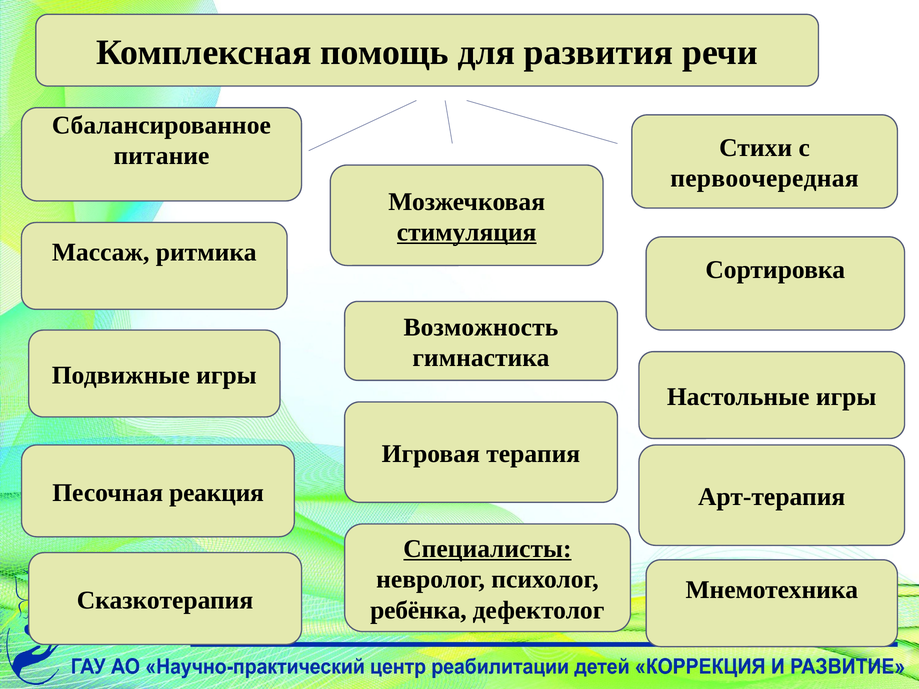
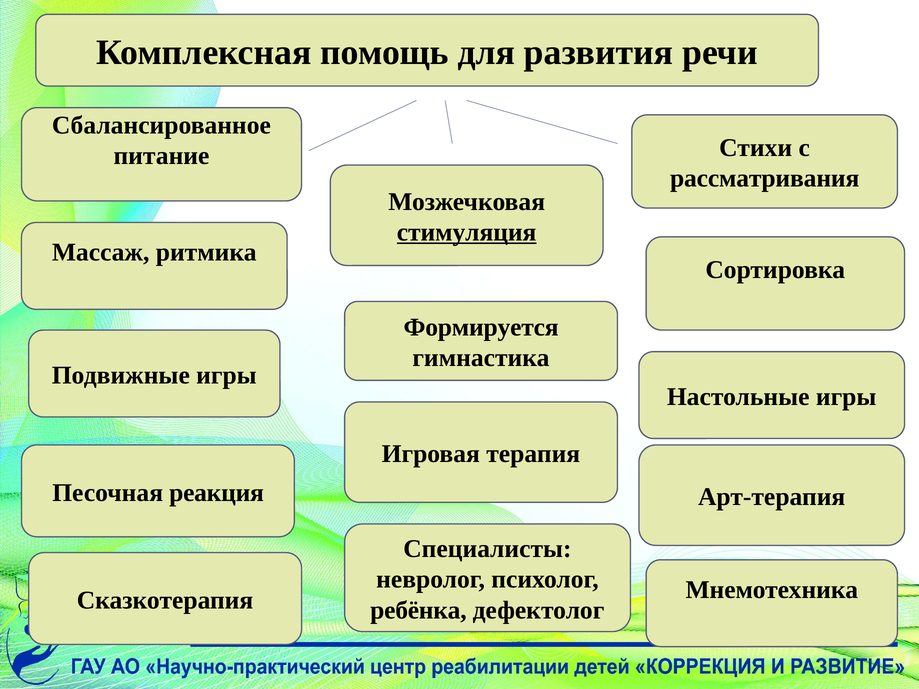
первоочередная: первоочередная -> рассматривания (765, 179)
Возможность: Возможность -> Формируется (481, 327)
Специалисты underline: present -> none (487, 549)
